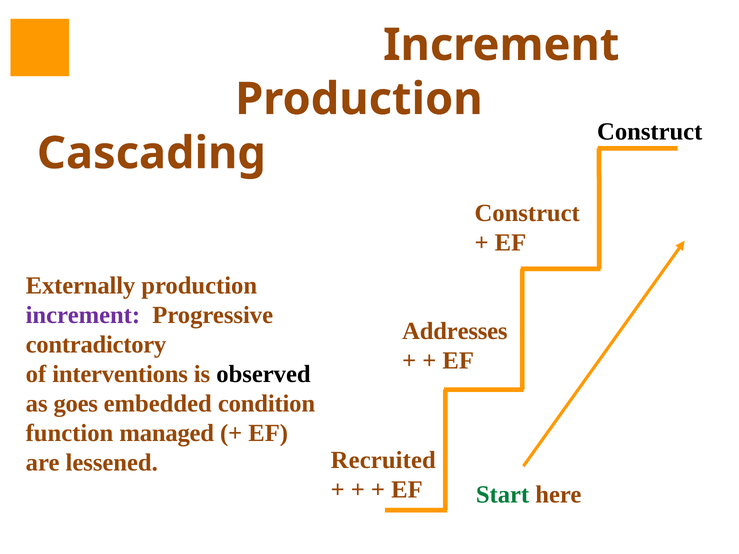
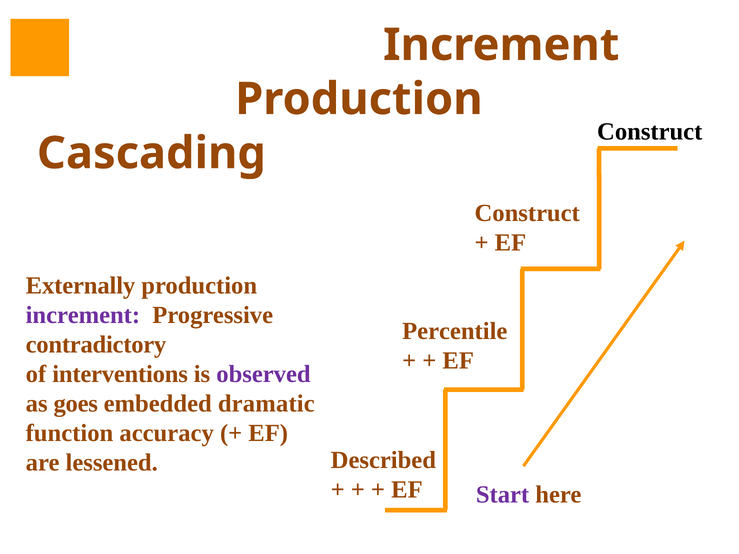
Addresses: Addresses -> Percentile (455, 331)
observed colour: black -> purple (263, 374)
condition: condition -> dramatic (266, 404)
managed: managed -> accuracy (167, 433)
Recruited: Recruited -> Described (383, 460)
Start colour: green -> purple (503, 495)
